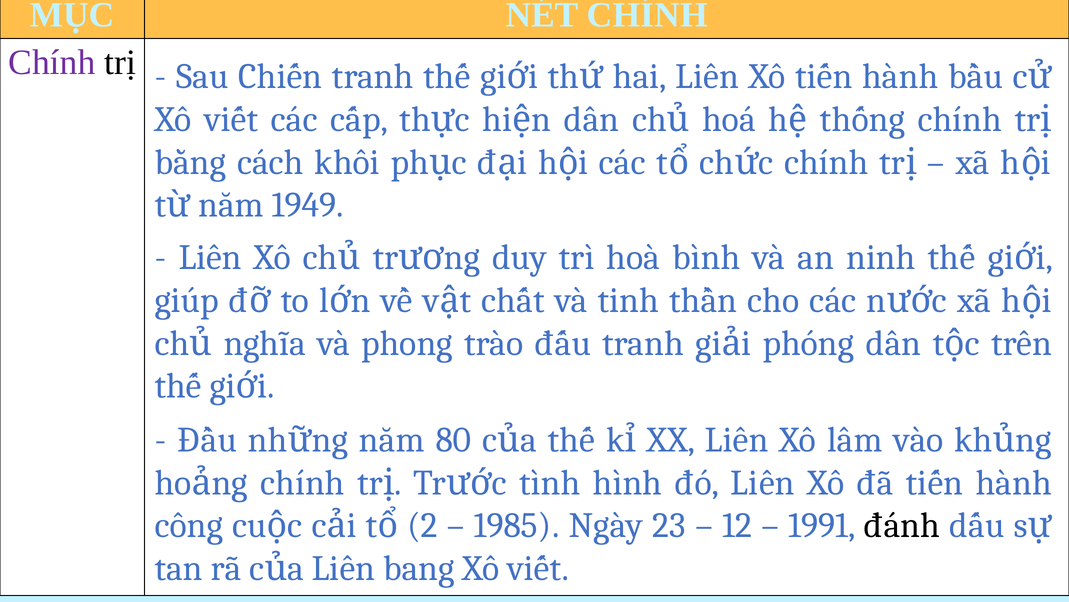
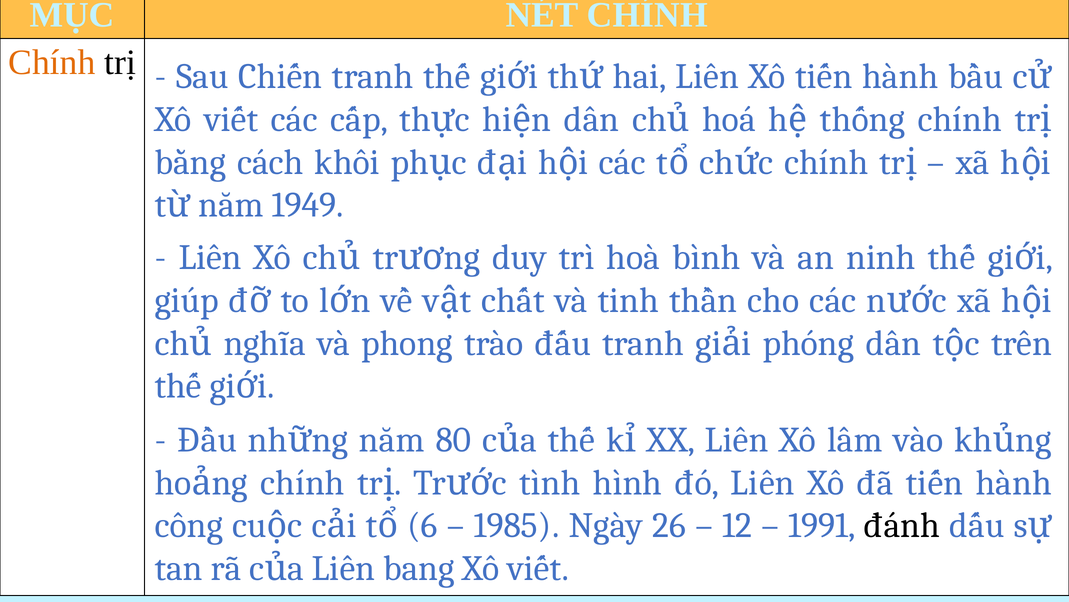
Chính colour: purple -> orange (52, 63)
2: 2 -> 6 (422, 525)
23: 23 -> 26 (669, 525)
